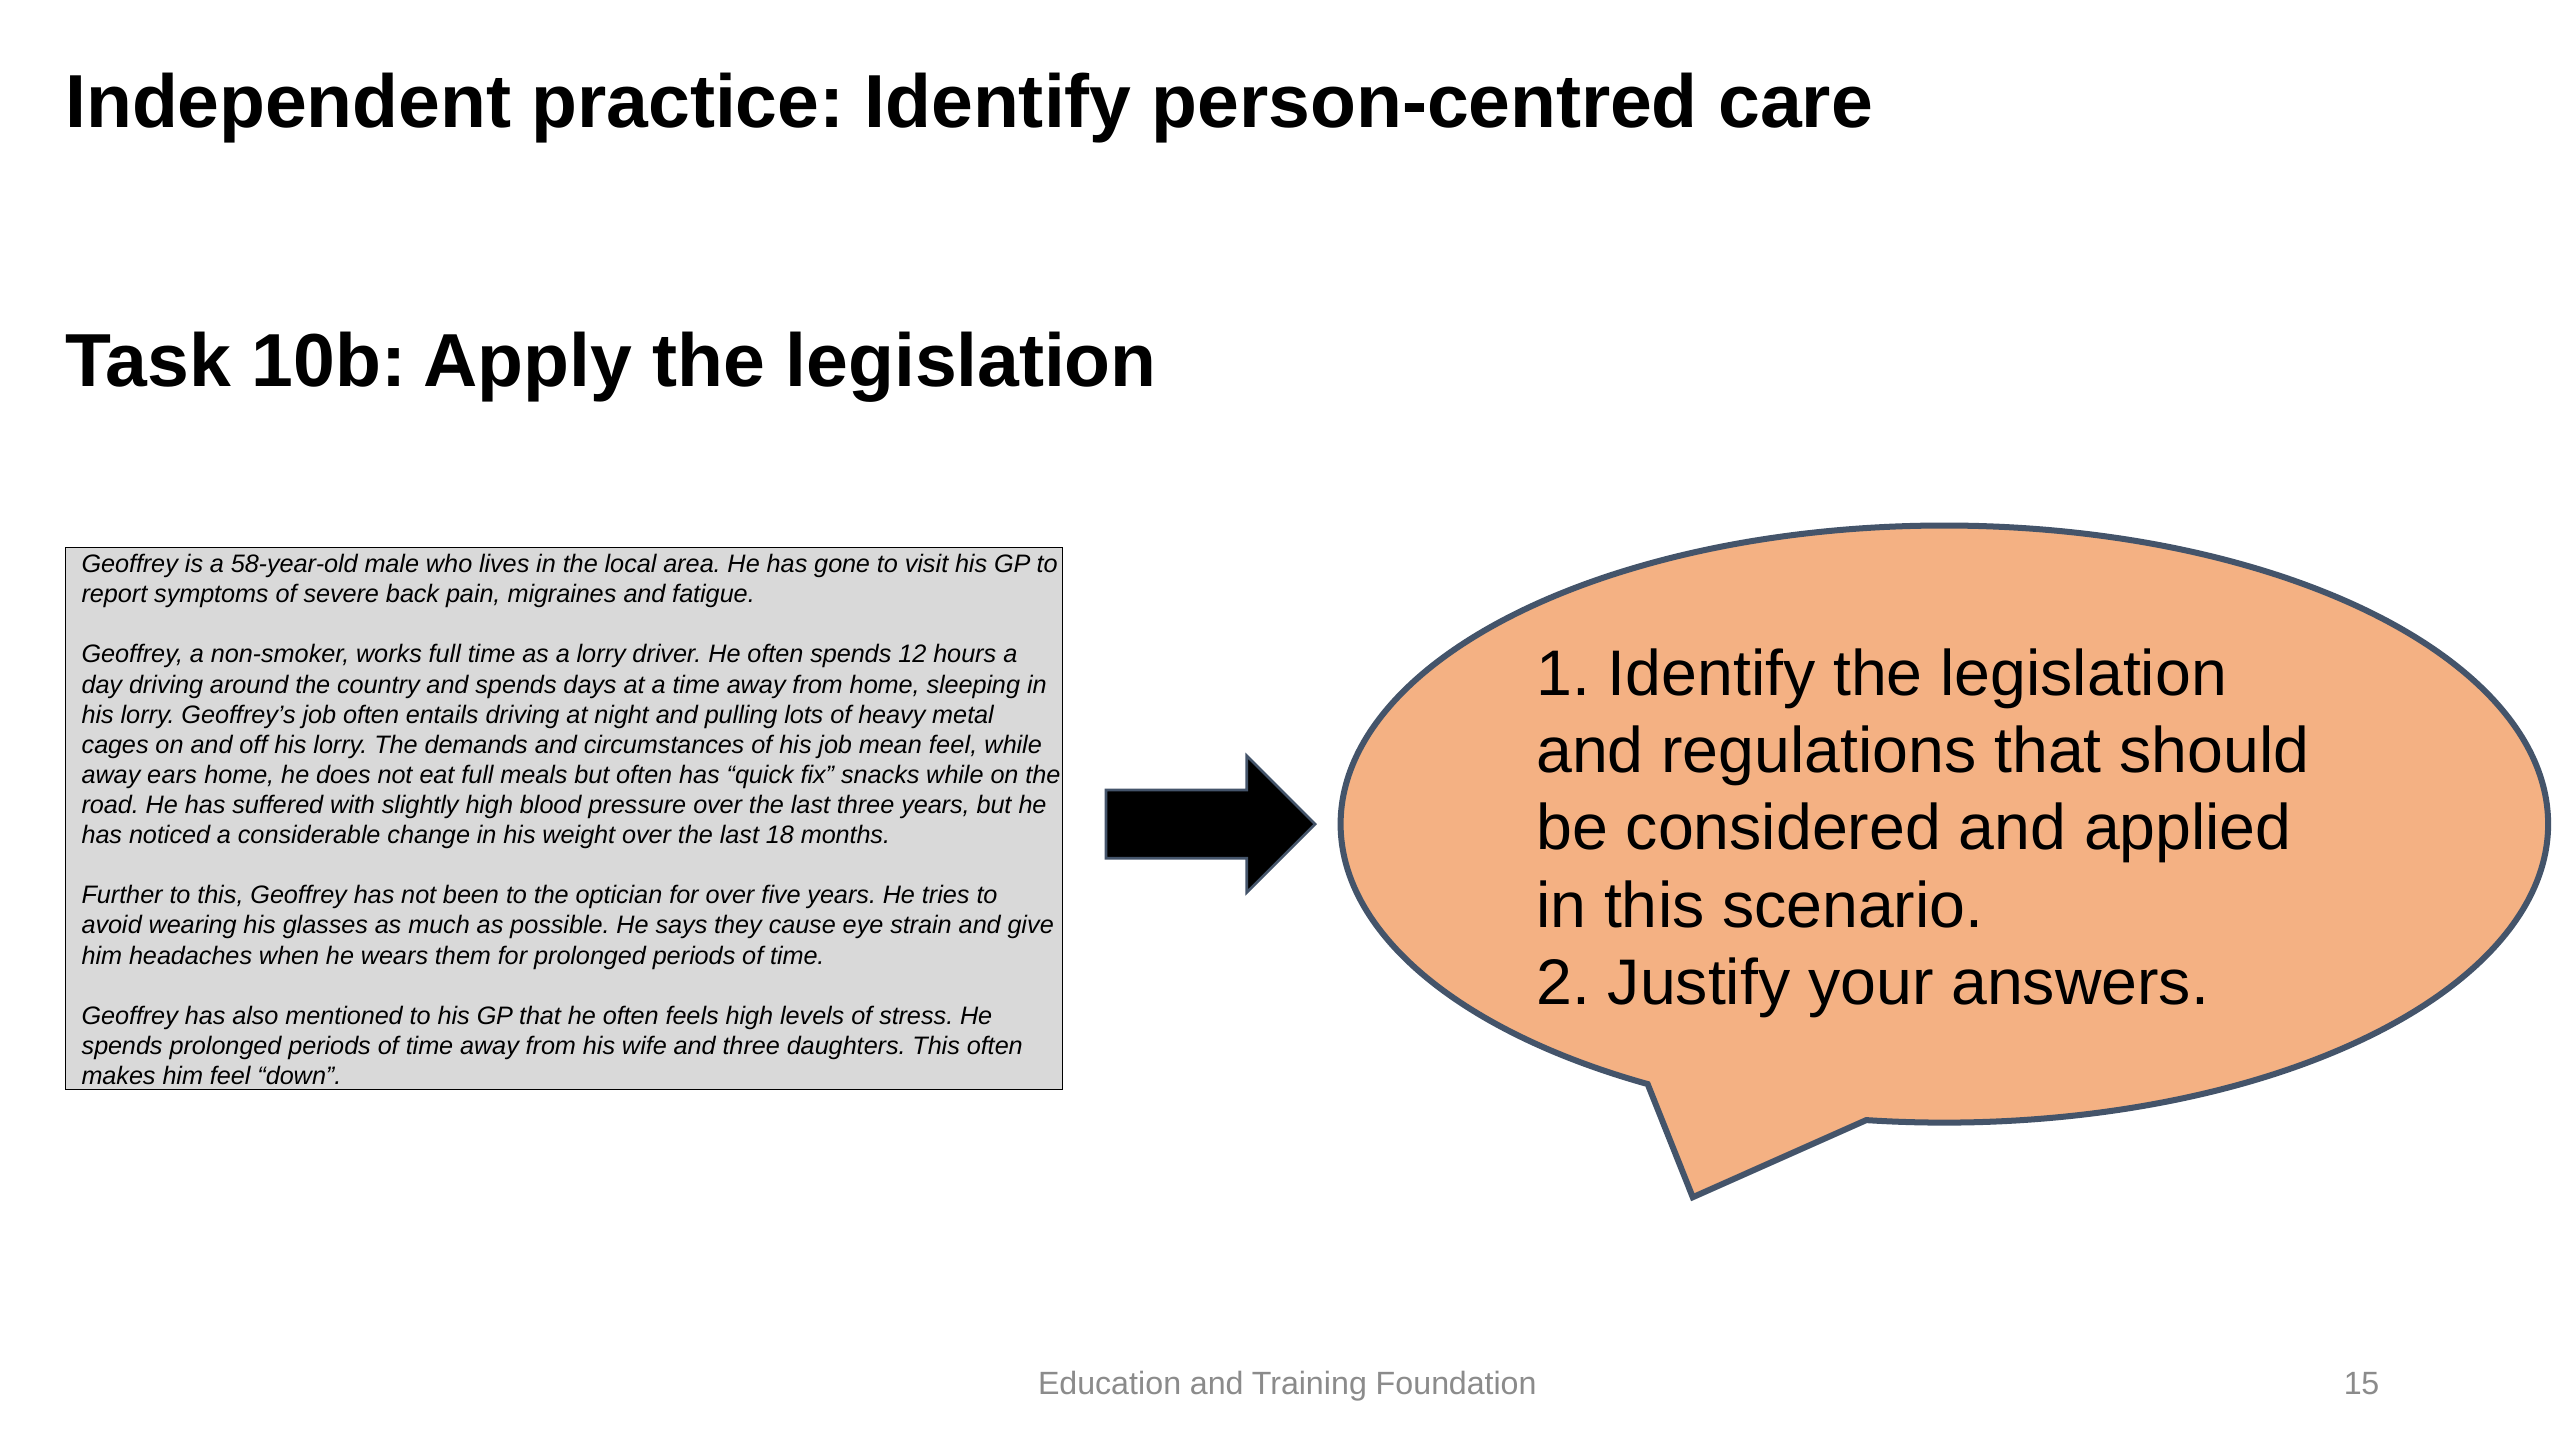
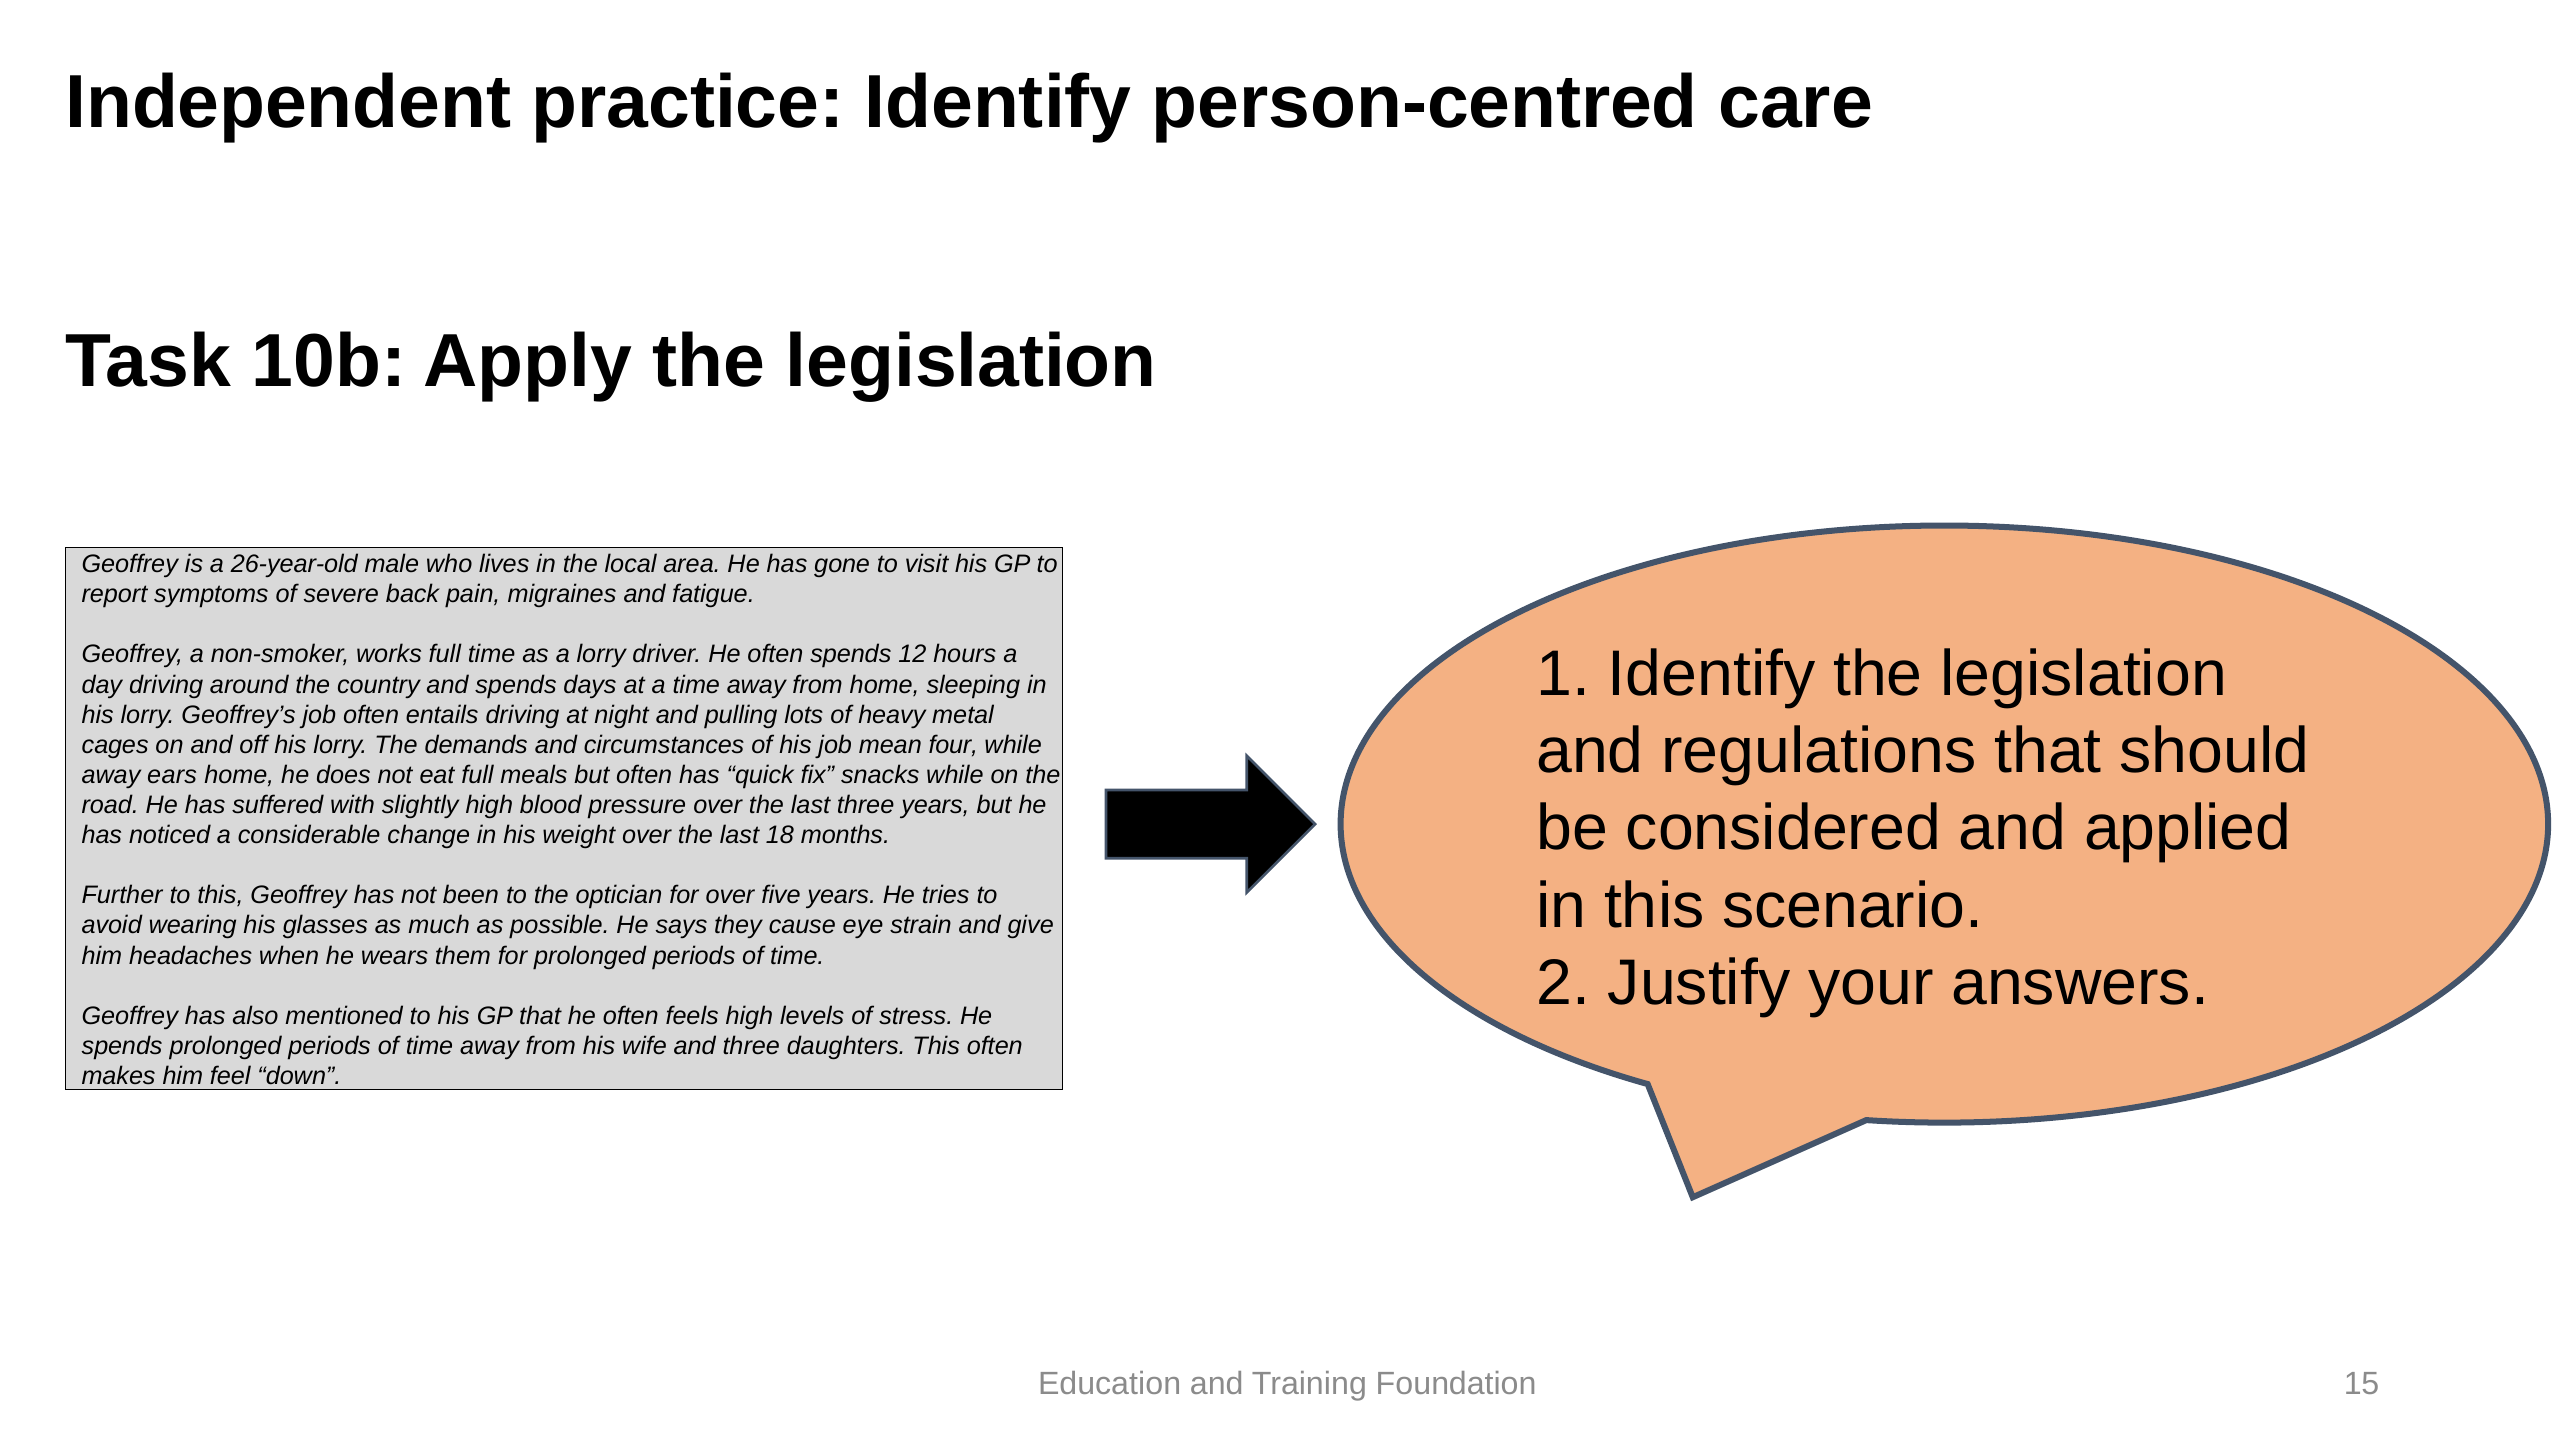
58-year-old: 58-year-old -> 26-year-old (294, 564)
mean feel: feel -> four (953, 745)
